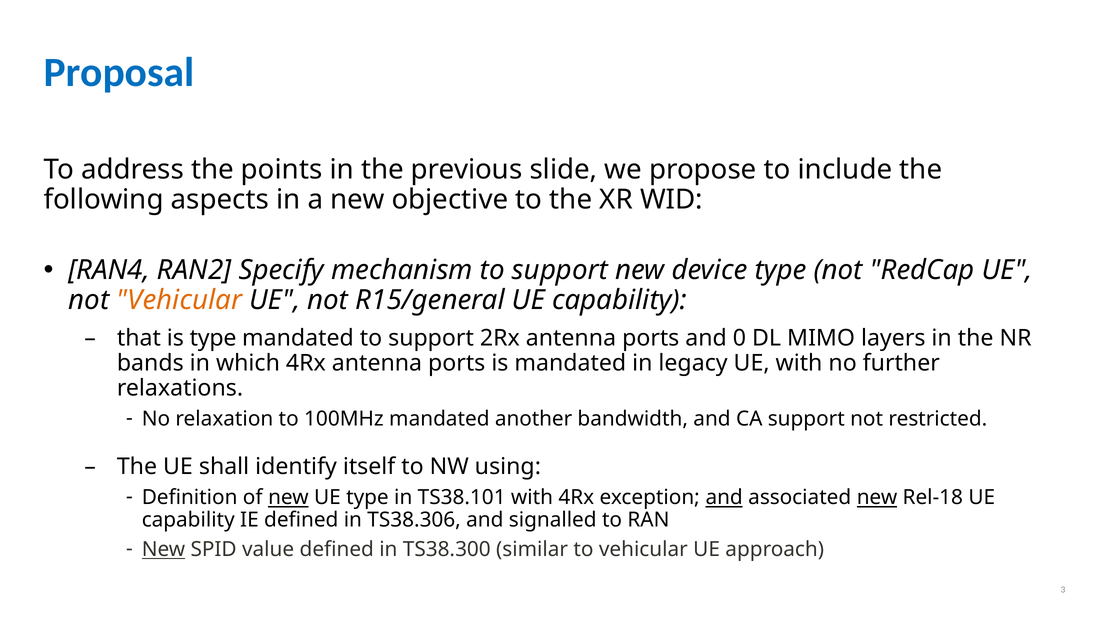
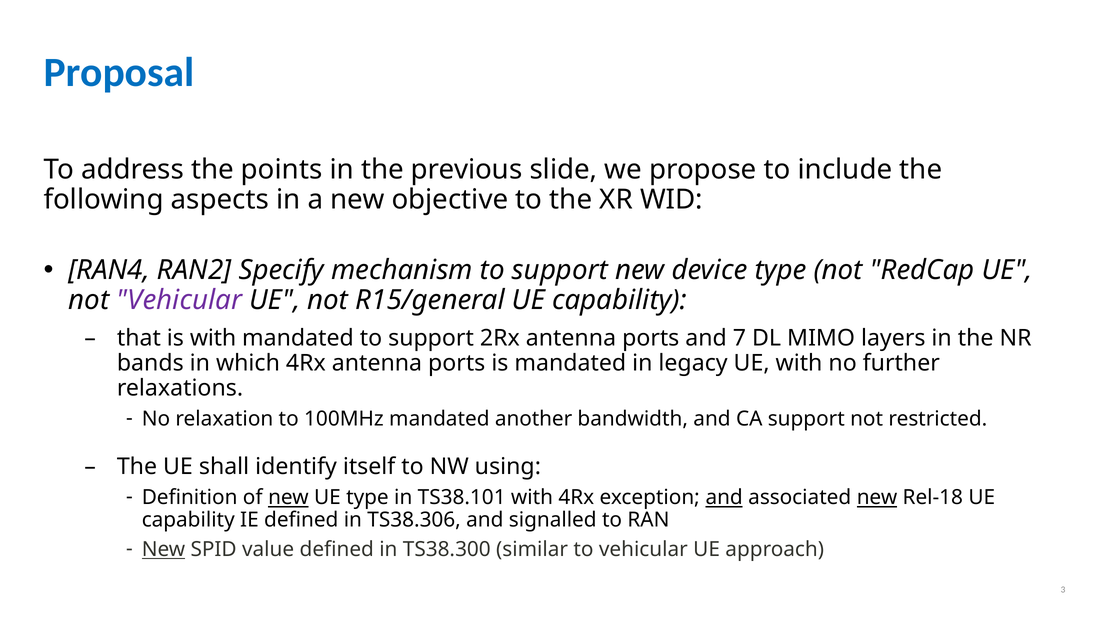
Vehicular colour: orange -> purple (179, 300)
is type: type -> with (213, 338)
0: 0 -> 7 (739, 338)
